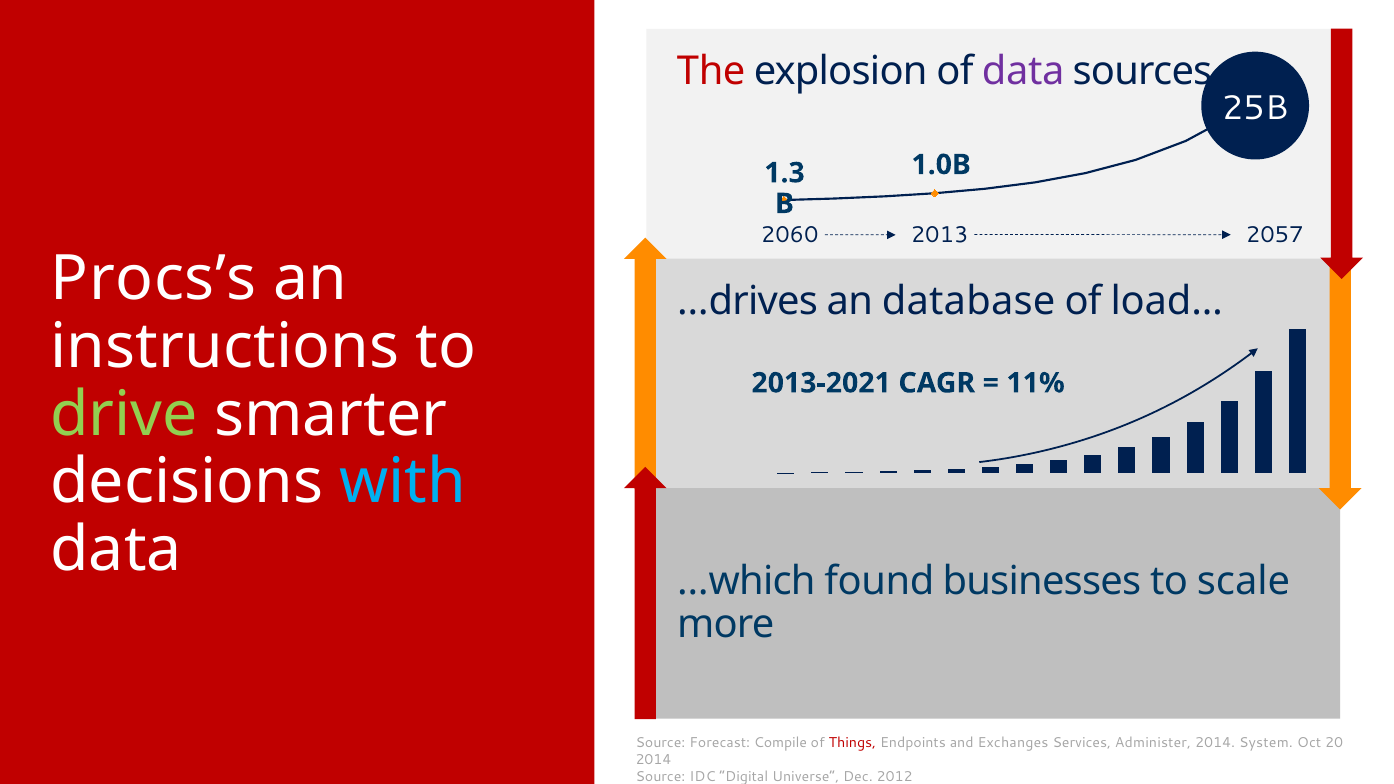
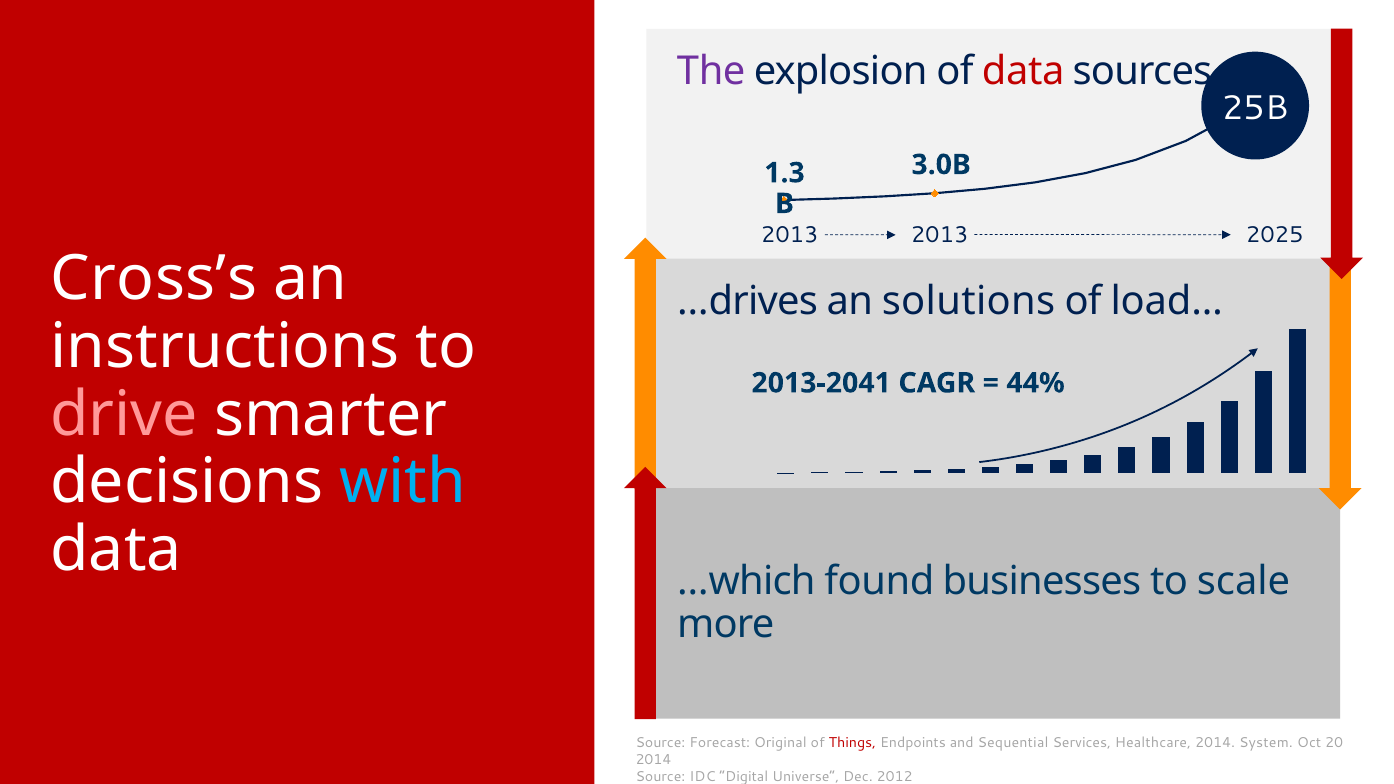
The colour: red -> purple (711, 72)
data colour: purple -> red (1023, 72)
1.0B: 1.0B -> 3.0B (941, 165)
2060: 2060 -> 2013 (790, 235)
2057: 2057 -> 2025 (1275, 235)
Procs’s: Procs’s -> Cross’s (154, 279)
database: database -> solutions (969, 301)
2013-2021: 2013-2021 -> 2013-2041 (821, 383)
11%: 11% -> 44% (1036, 383)
drive colour: light green -> pink (124, 414)
Compile: Compile -> Original (780, 743)
Exchanges: Exchanges -> Sequential (1013, 743)
Administer: Administer -> Healthcare (1153, 743)
